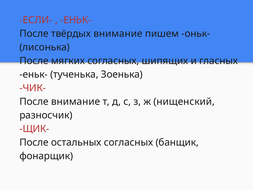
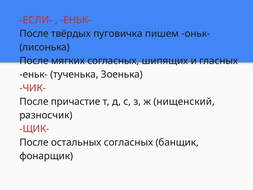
твёрдых внимание: внимание -> пуговичка (118, 34)
После внимание: внимание -> причастие (76, 102)
